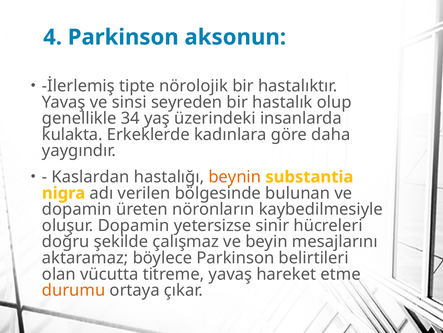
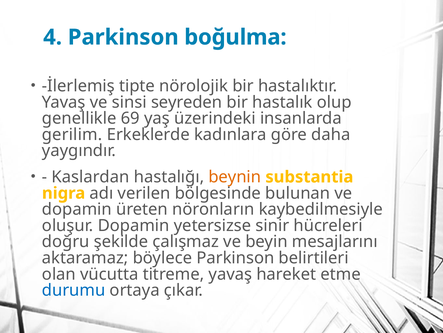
aksonun: aksonun -> boğulma (235, 37)
34: 34 -> 69 (130, 118)
kulakta: kulakta -> gerilim (72, 134)
durumu colour: orange -> blue (74, 290)
